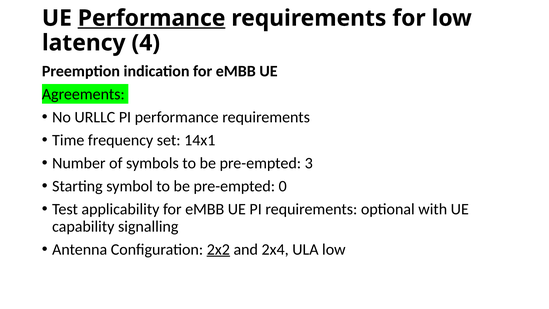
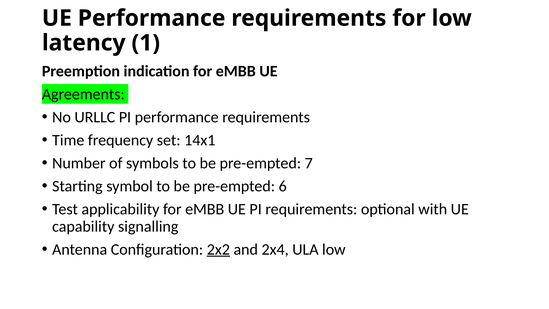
Performance underline: present -> none (152, 18)
4: 4 -> 1 (146, 43)
3: 3 -> 7 (309, 163)
0: 0 -> 6 (283, 186)
